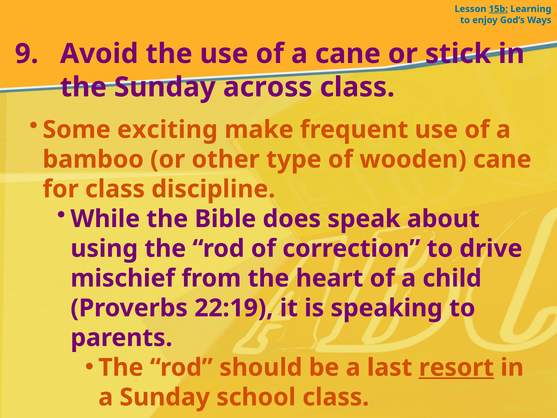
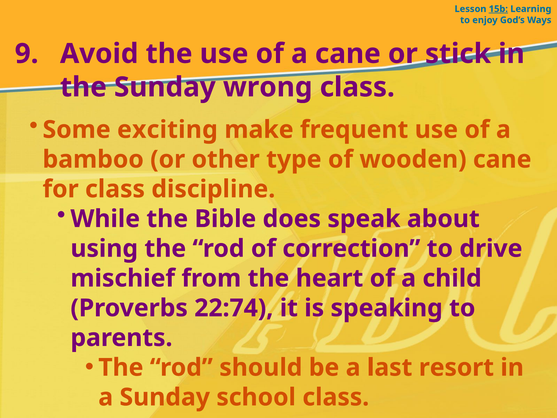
across: across -> wrong (268, 87)
22:19: 22:19 -> 22:74 (234, 308)
resort underline: present -> none (456, 367)
